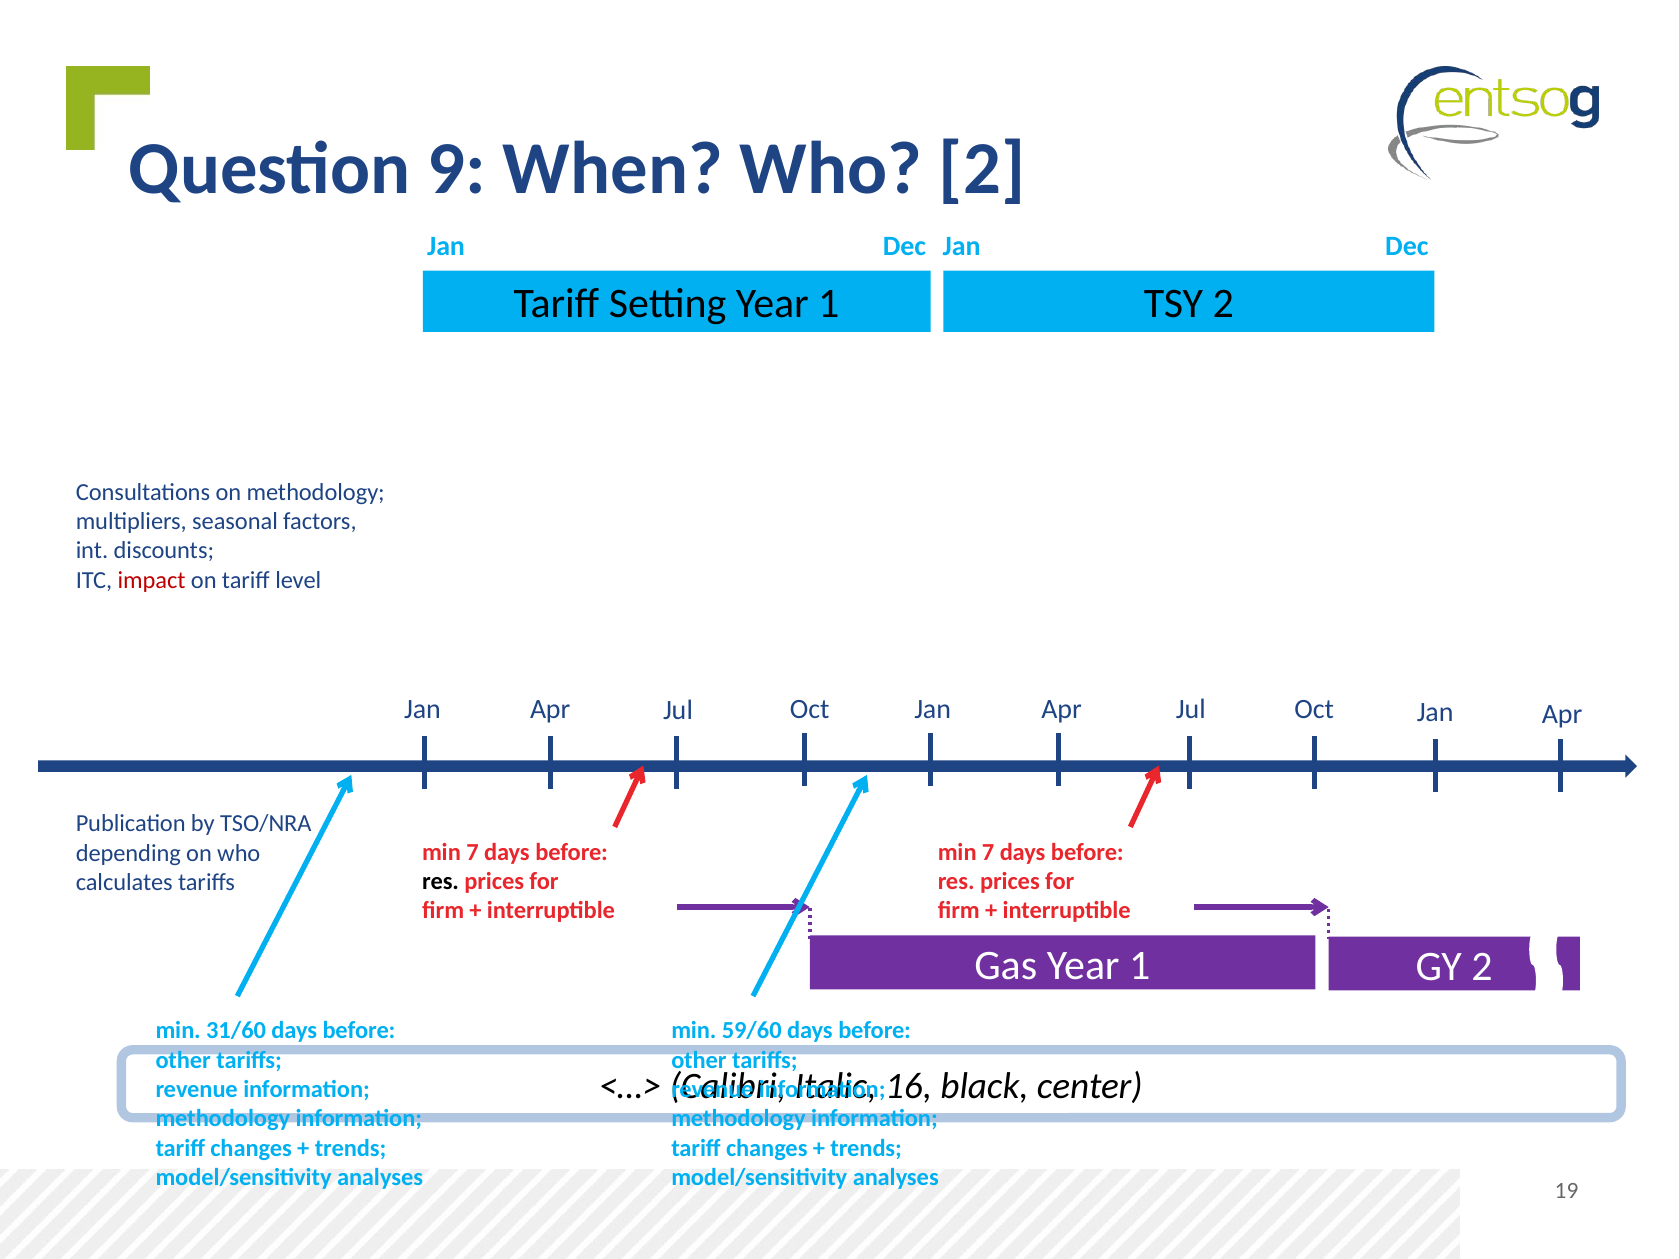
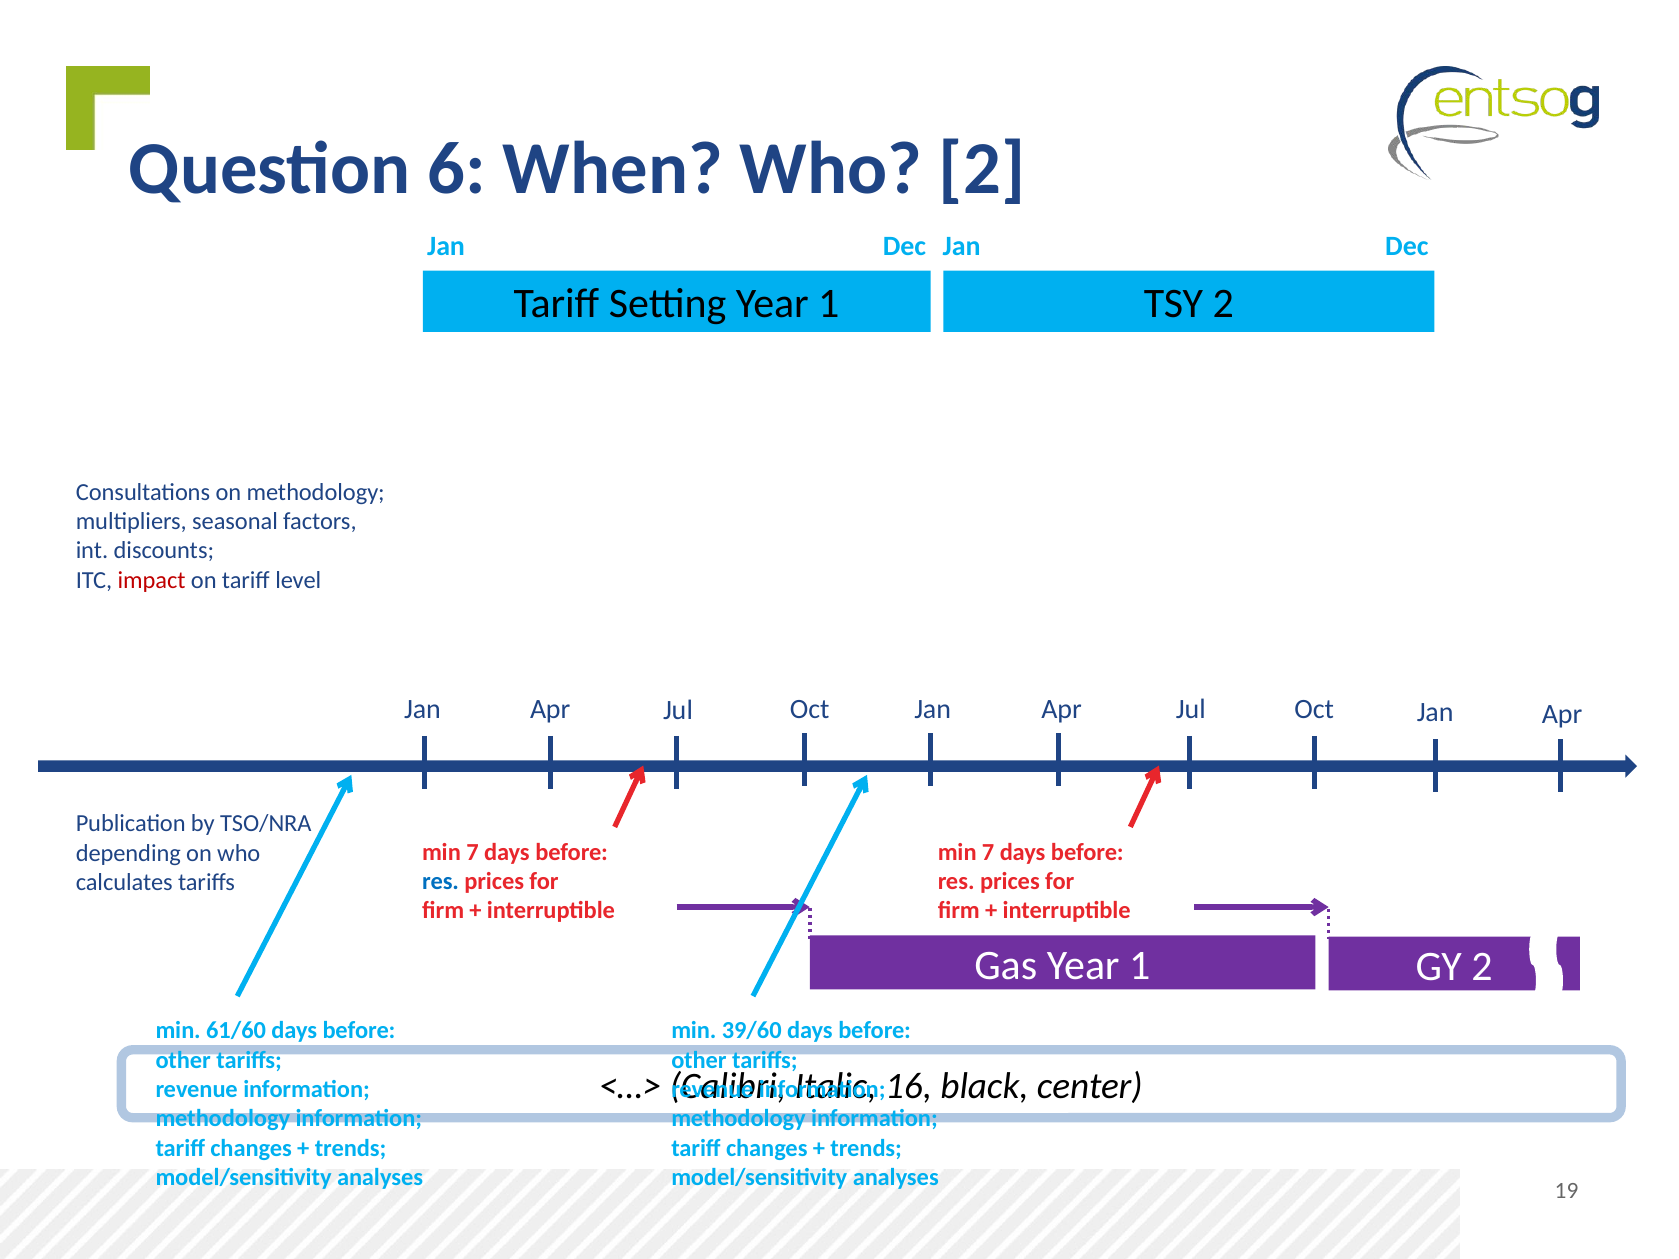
9: 9 -> 6 (457, 169)
res colour: black -> blue (441, 882)
31/60: 31/60 -> 61/60 (236, 1031)
59/60: 59/60 -> 39/60 (752, 1031)
